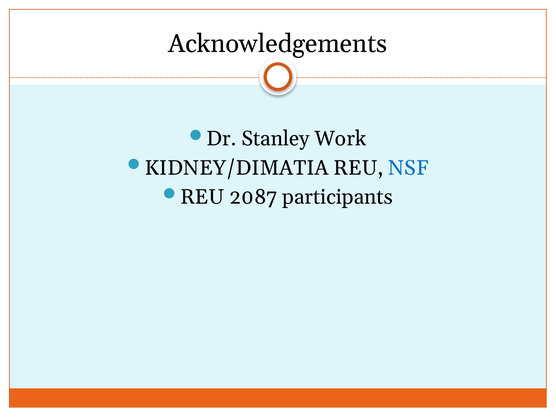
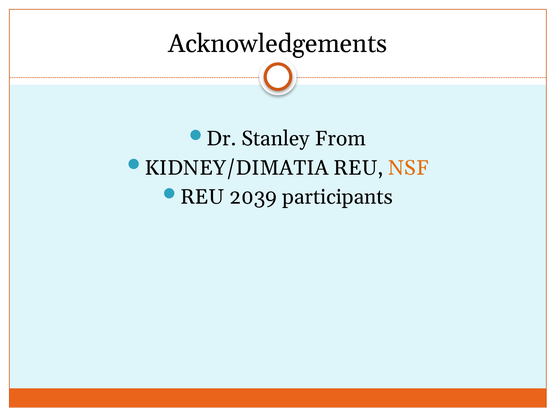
Work: Work -> From (340, 139)
NSF colour: blue -> orange (408, 168)
2087: 2087 -> 2039 (253, 197)
